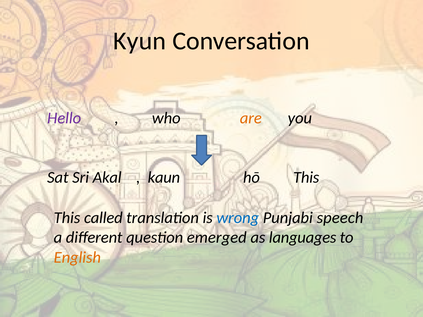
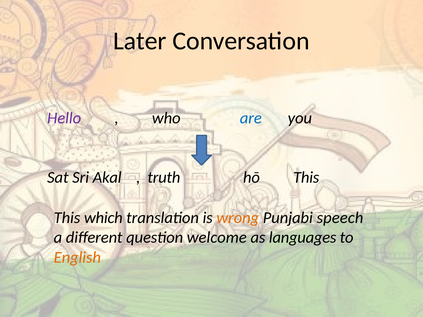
Kyun: Kyun -> Later (140, 41)
are colour: orange -> blue (251, 118)
kaun: kaun -> truth (164, 178)
called: called -> which (103, 218)
wrong colour: blue -> orange (238, 218)
emerged: emerged -> welcome (217, 238)
